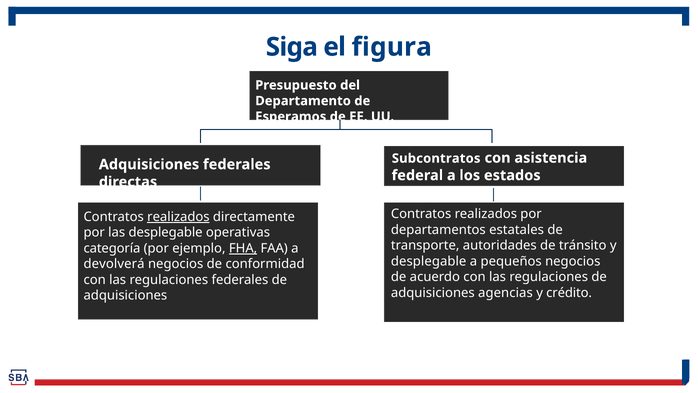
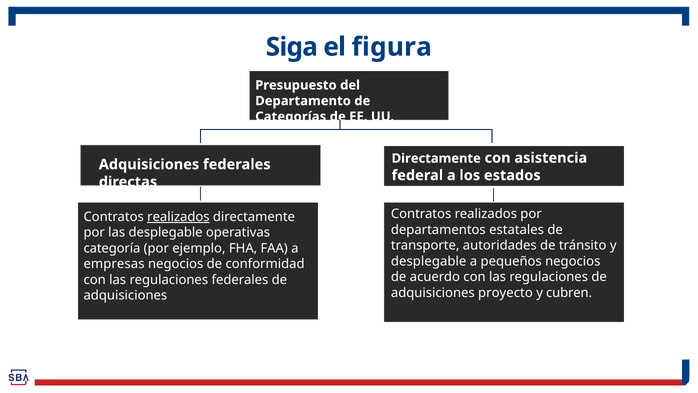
Esperamos: Esperamos -> Categorías (291, 117)
Subcontratos: Subcontratos -> Directamente (436, 158)
FHA underline: present -> none (243, 248)
devolverá: devolverá -> empresas (114, 264)
agencias: agencias -> proyecto (505, 292)
crédito: crédito -> cubren (569, 292)
